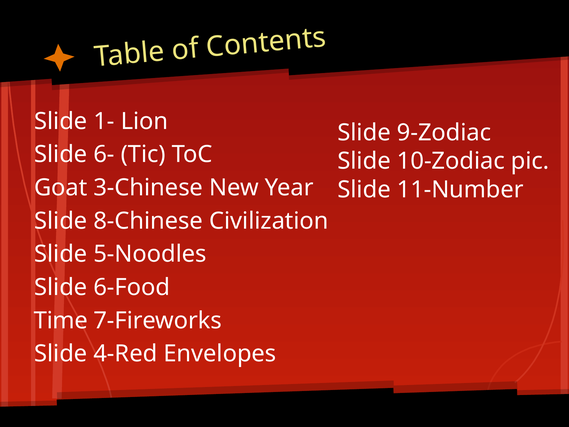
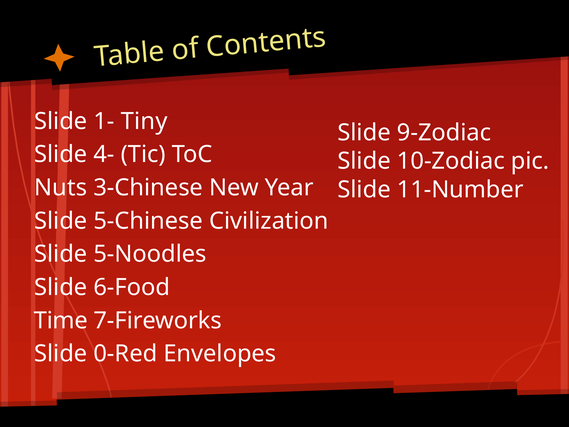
Lion: Lion -> Tiny (144, 121)
6-: 6- -> 4- (104, 154)
Goat: Goat -> Nuts (61, 188)
8-Chinese: 8-Chinese -> 5-Chinese (148, 221)
4-Red: 4-Red -> 0-Red (125, 354)
